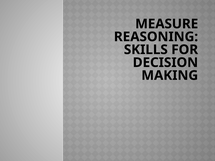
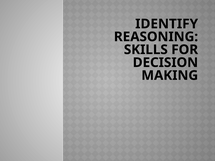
MEASURE: MEASURE -> IDENTIFY (167, 24)
